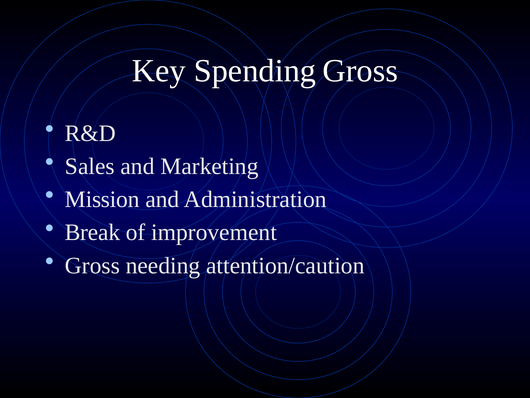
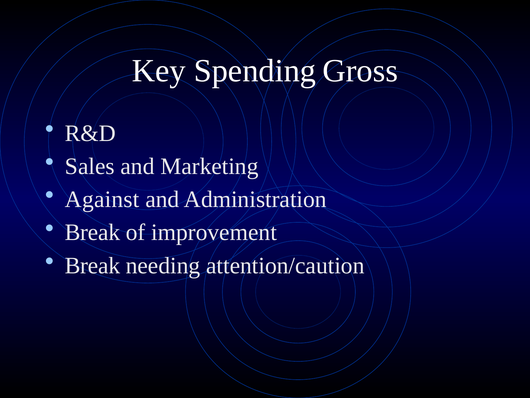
Mission: Mission -> Against (102, 199)
Gross: Gross -> Break (92, 265)
